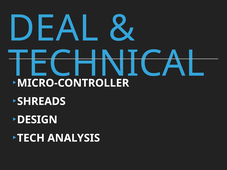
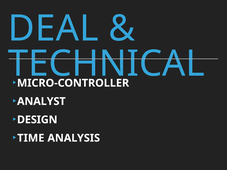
SHREADS: SHREADS -> ANALYST (41, 102)
TECH: TECH -> TIME (31, 138)
